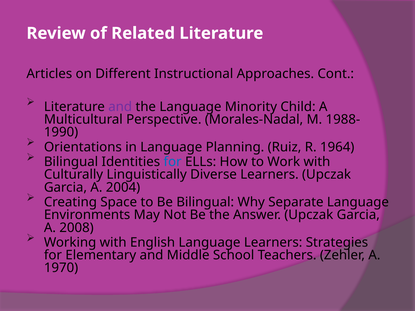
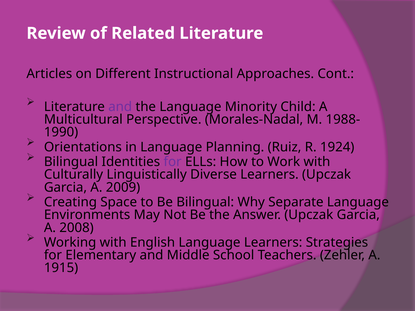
1964: 1964 -> 1924 (337, 147)
for colour: blue -> purple (173, 162)
2004: 2004 -> 2009 (123, 187)
1970: 1970 -> 1915 (61, 268)
